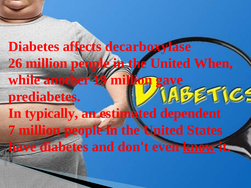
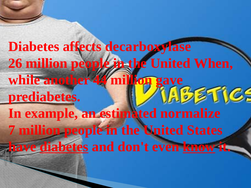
19: 19 -> 44 (100, 80)
typically: typically -> example (51, 114)
dependent: dependent -> normalize (190, 114)
diabetes underline: none -> present (64, 147)
